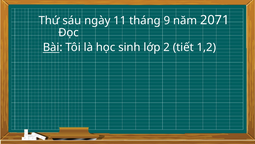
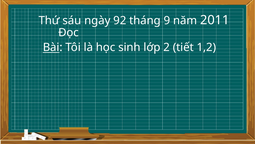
11: 11 -> 92 (120, 20)
2071: 2071 -> 2011 (215, 20)
